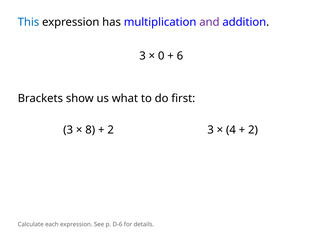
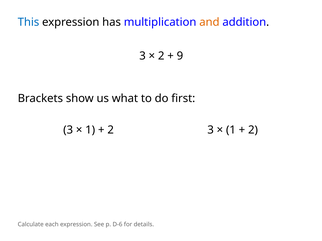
and colour: purple -> orange (209, 22)
0: 0 -> 2 (161, 56)
6: 6 -> 9 (180, 56)
8: 8 -> 1 (90, 130)
4: 4 -> 1 (231, 130)
